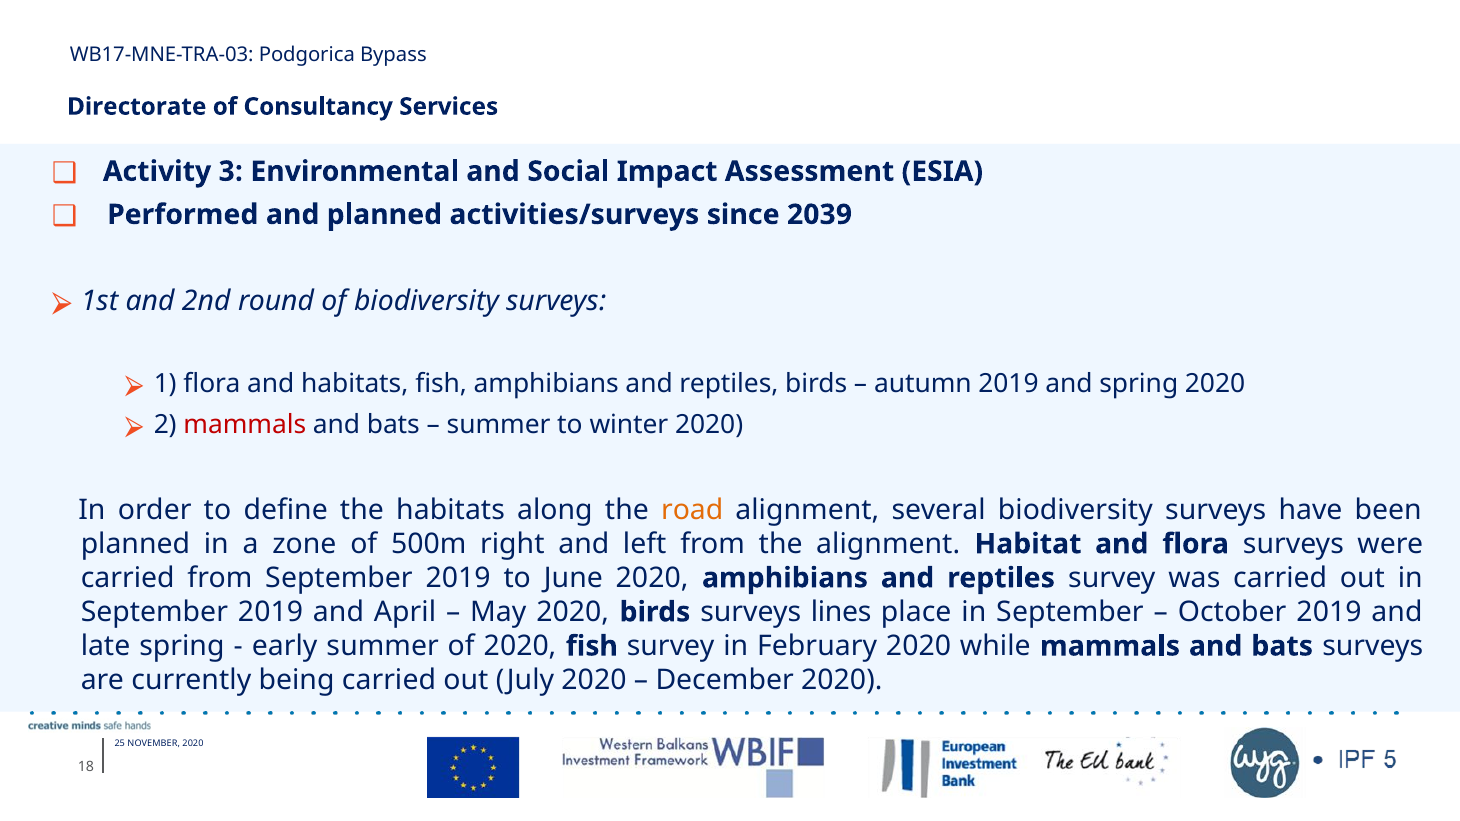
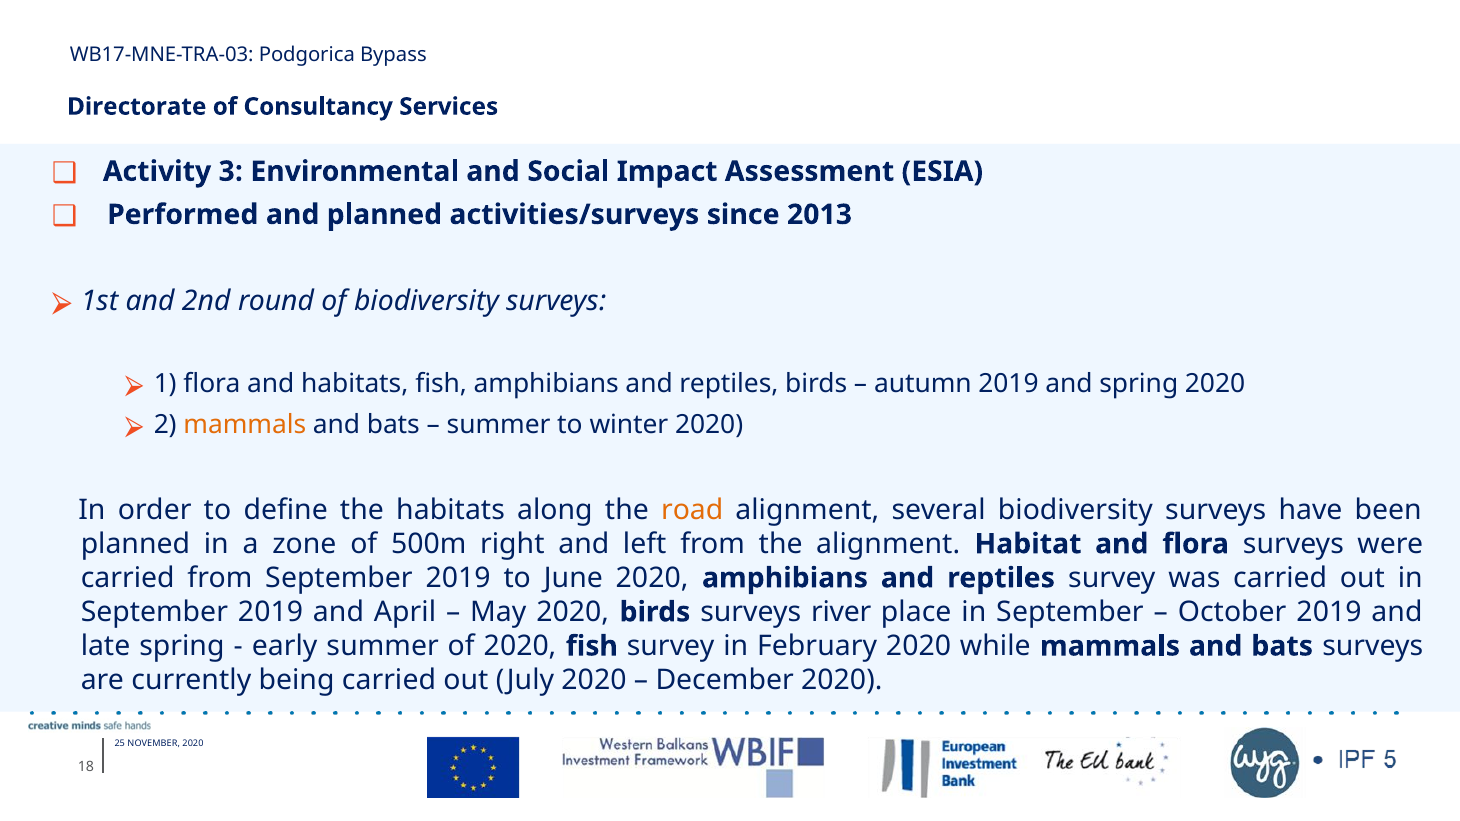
2039: 2039 -> 2013 (820, 215)
mammals colour: red -> orange (245, 425)
lines: lines -> river (841, 612)
